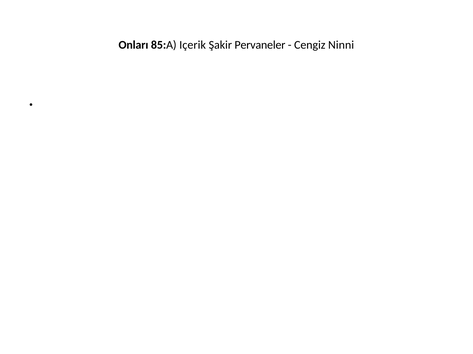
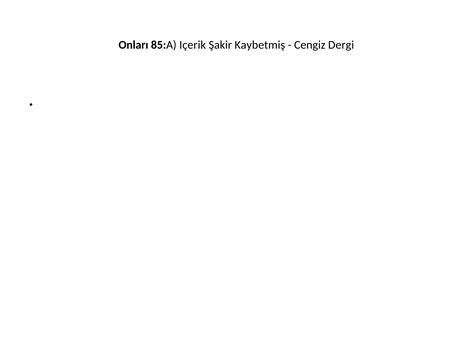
Pervaneler: Pervaneler -> Kaybetmiş (260, 45)
Ninni: Ninni -> Dergi (341, 45)
